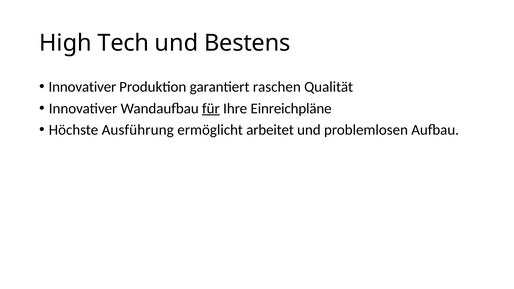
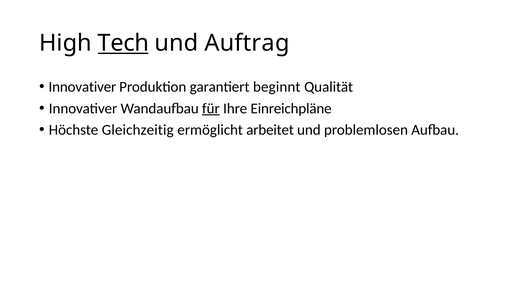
Tech underline: none -> present (123, 43)
Bestens: Bestens -> Auftrag (247, 43)
raschen: raschen -> beginnt (277, 87)
Ausführung: Ausführung -> Gleichzeitig (138, 130)
